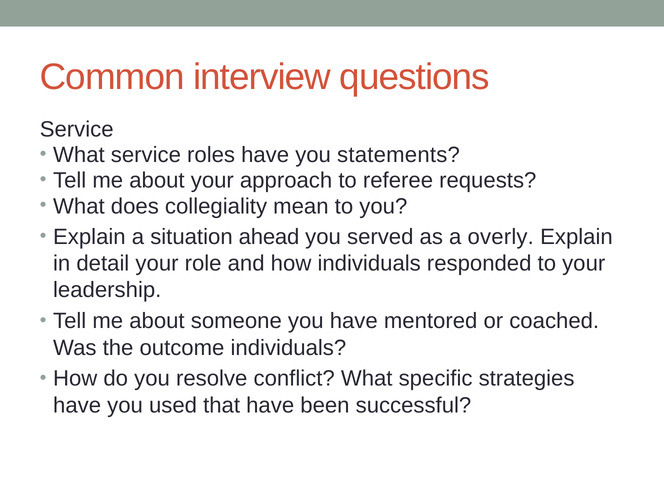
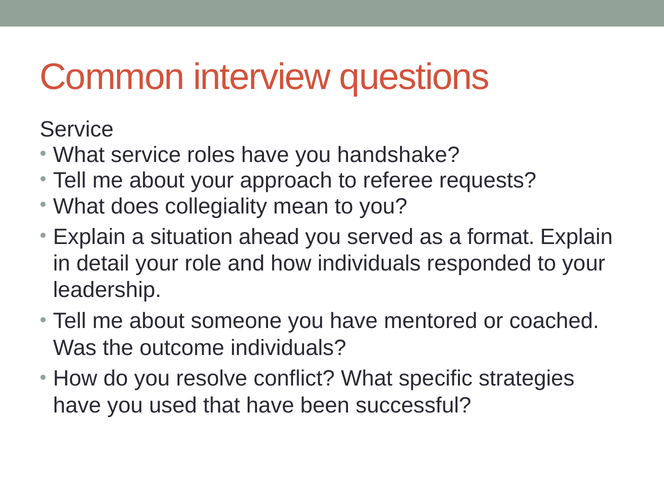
statements: statements -> handshake (398, 155)
overly: overly -> format (501, 237)
